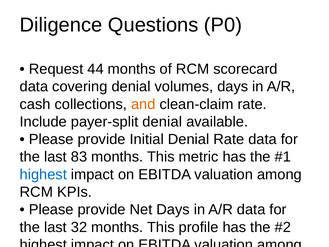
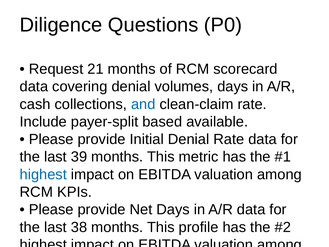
44: 44 -> 21 (96, 69)
and colour: orange -> blue (143, 104)
payer-split denial: denial -> based (162, 122)
83: 83 -> 39 (79, 157)
32: 32 -> 38 (79, 227)
